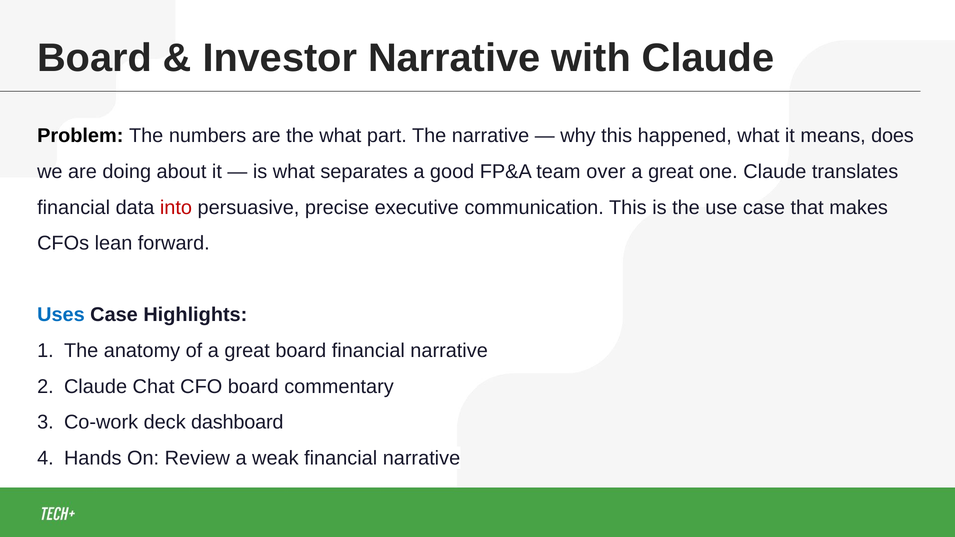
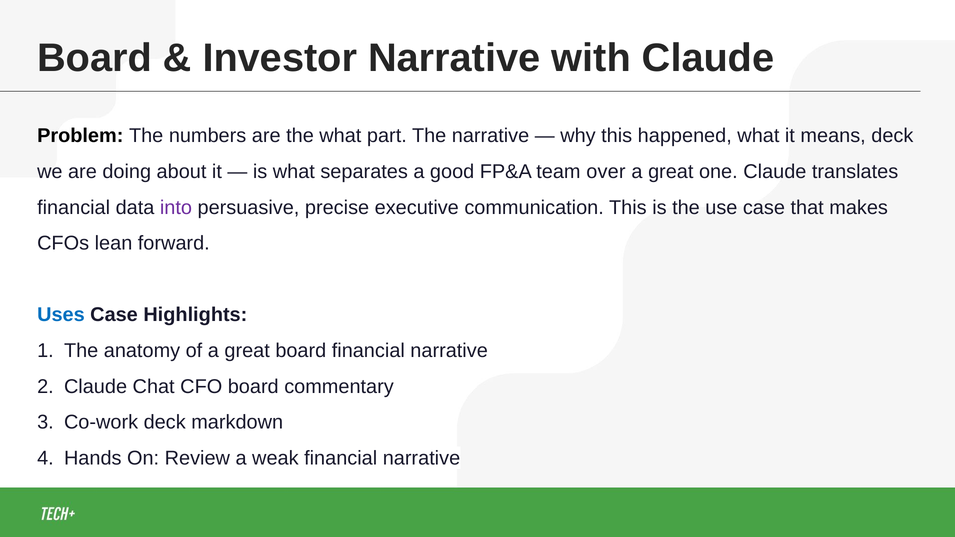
means does: does -> deck (892, 136)
into colour: red -> purple (176, 208)
dashboard: dashboard -> markdown (237, 422)
